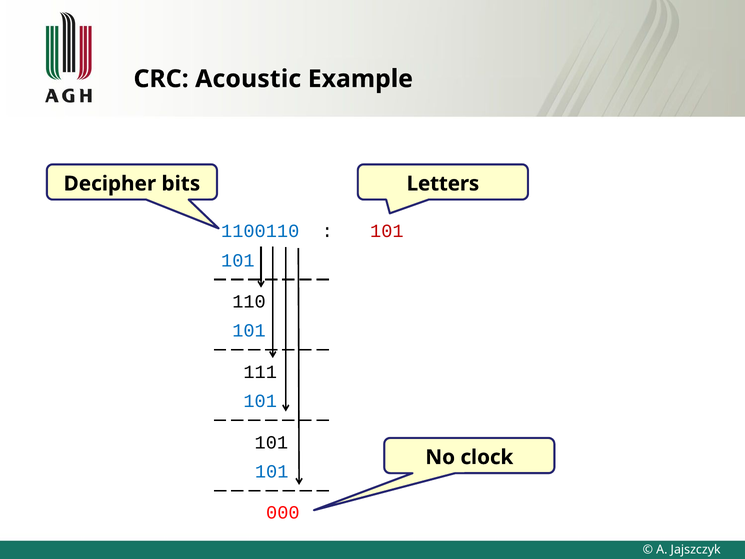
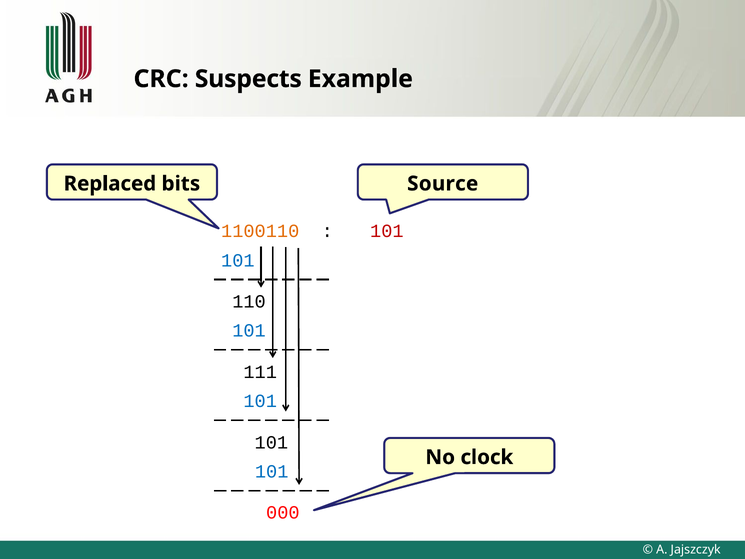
Acoustic: Acoustic -> Suspects (248, 79)
Decipher: Decipher -> Replaced (110, 184)
Letters: Letters -> Source (443, 184)
1100110 colour: blue -> orange (260, 231)
